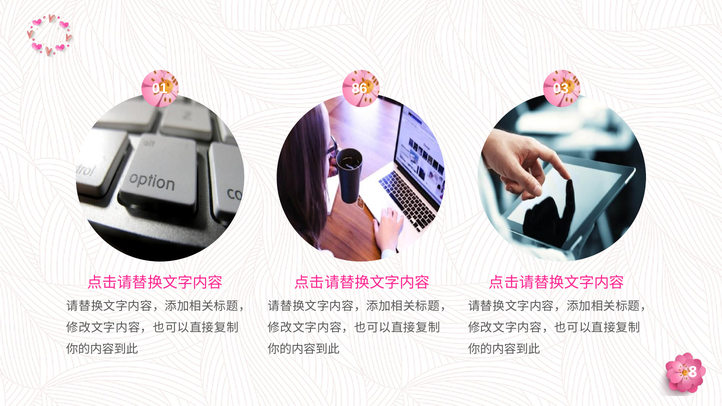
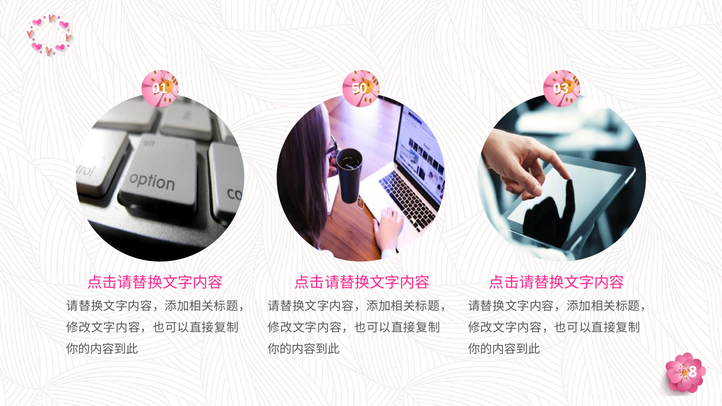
86: 86 -> 50 (359, 89)
